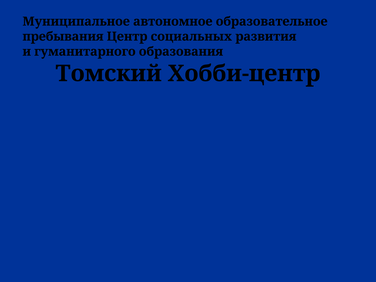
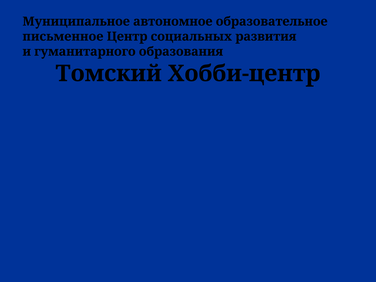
пребывания: пребывания -> письменное (63, 36)
